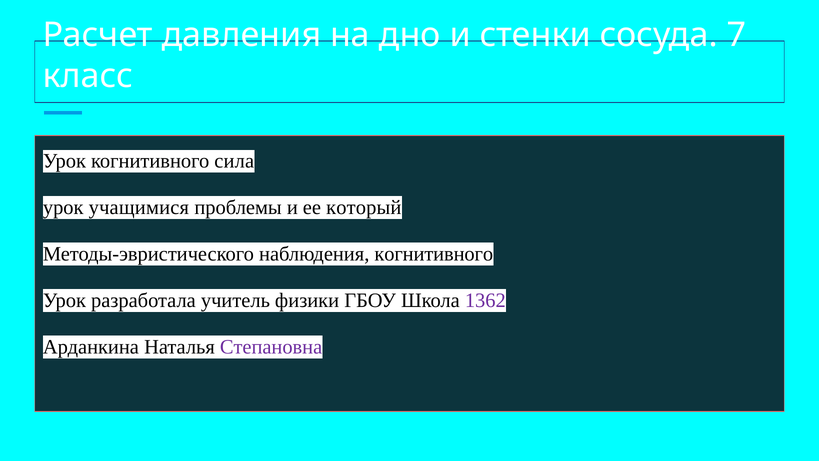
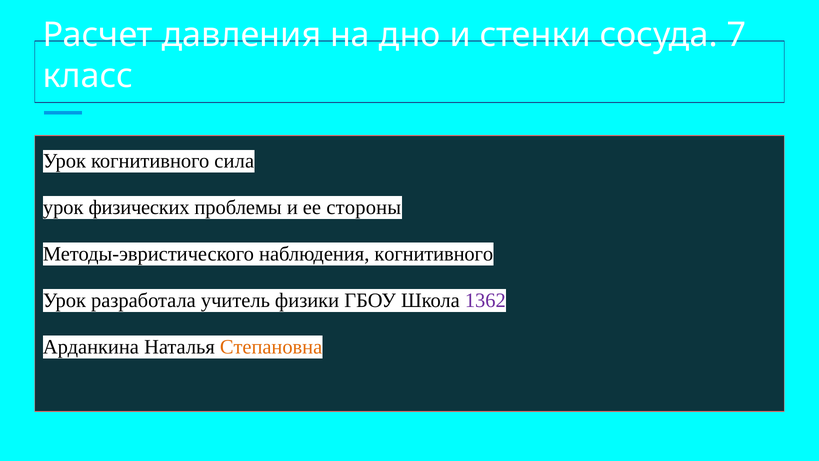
учащимися: учащимися -> физических (139, 208)
который: который -> стороны (364, 208)
Степановна colour: purple -> orange (271, 347)
